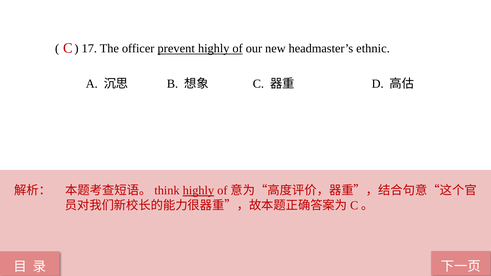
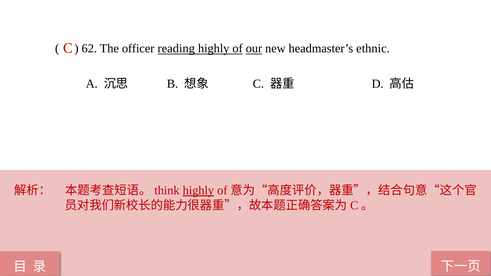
17: 17 -> 62 (89, 49)
prevent: prevent -> reading (176, 49)
our underline: none -> present (254, 49)
